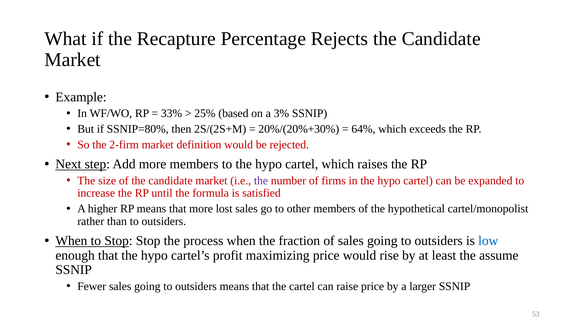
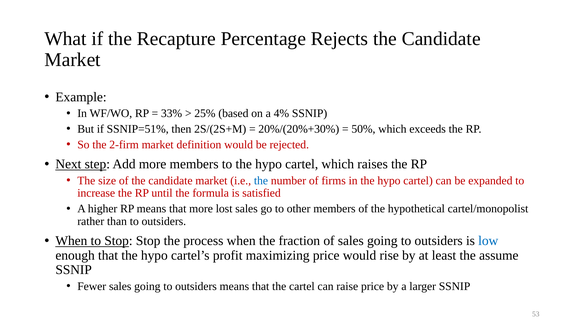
3%: 3% -> 4% (281, 113)
SSNIP=80%: SSNIP=80% -> SSNIP=51% (138, 129)
64%: 64% -> 50% (363, 129)
the colour: purple -> blue (261, 180)
